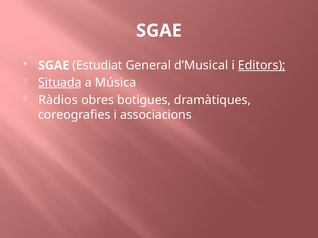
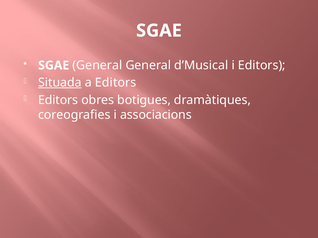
SGAE Estudiat: Estudiat -> General (97, 66)
Editors underline: present -> none (262, 66)
a Música: Música -> Editors (116, 83)
Ràdios: Ràdios -> Editors (58, 100)
